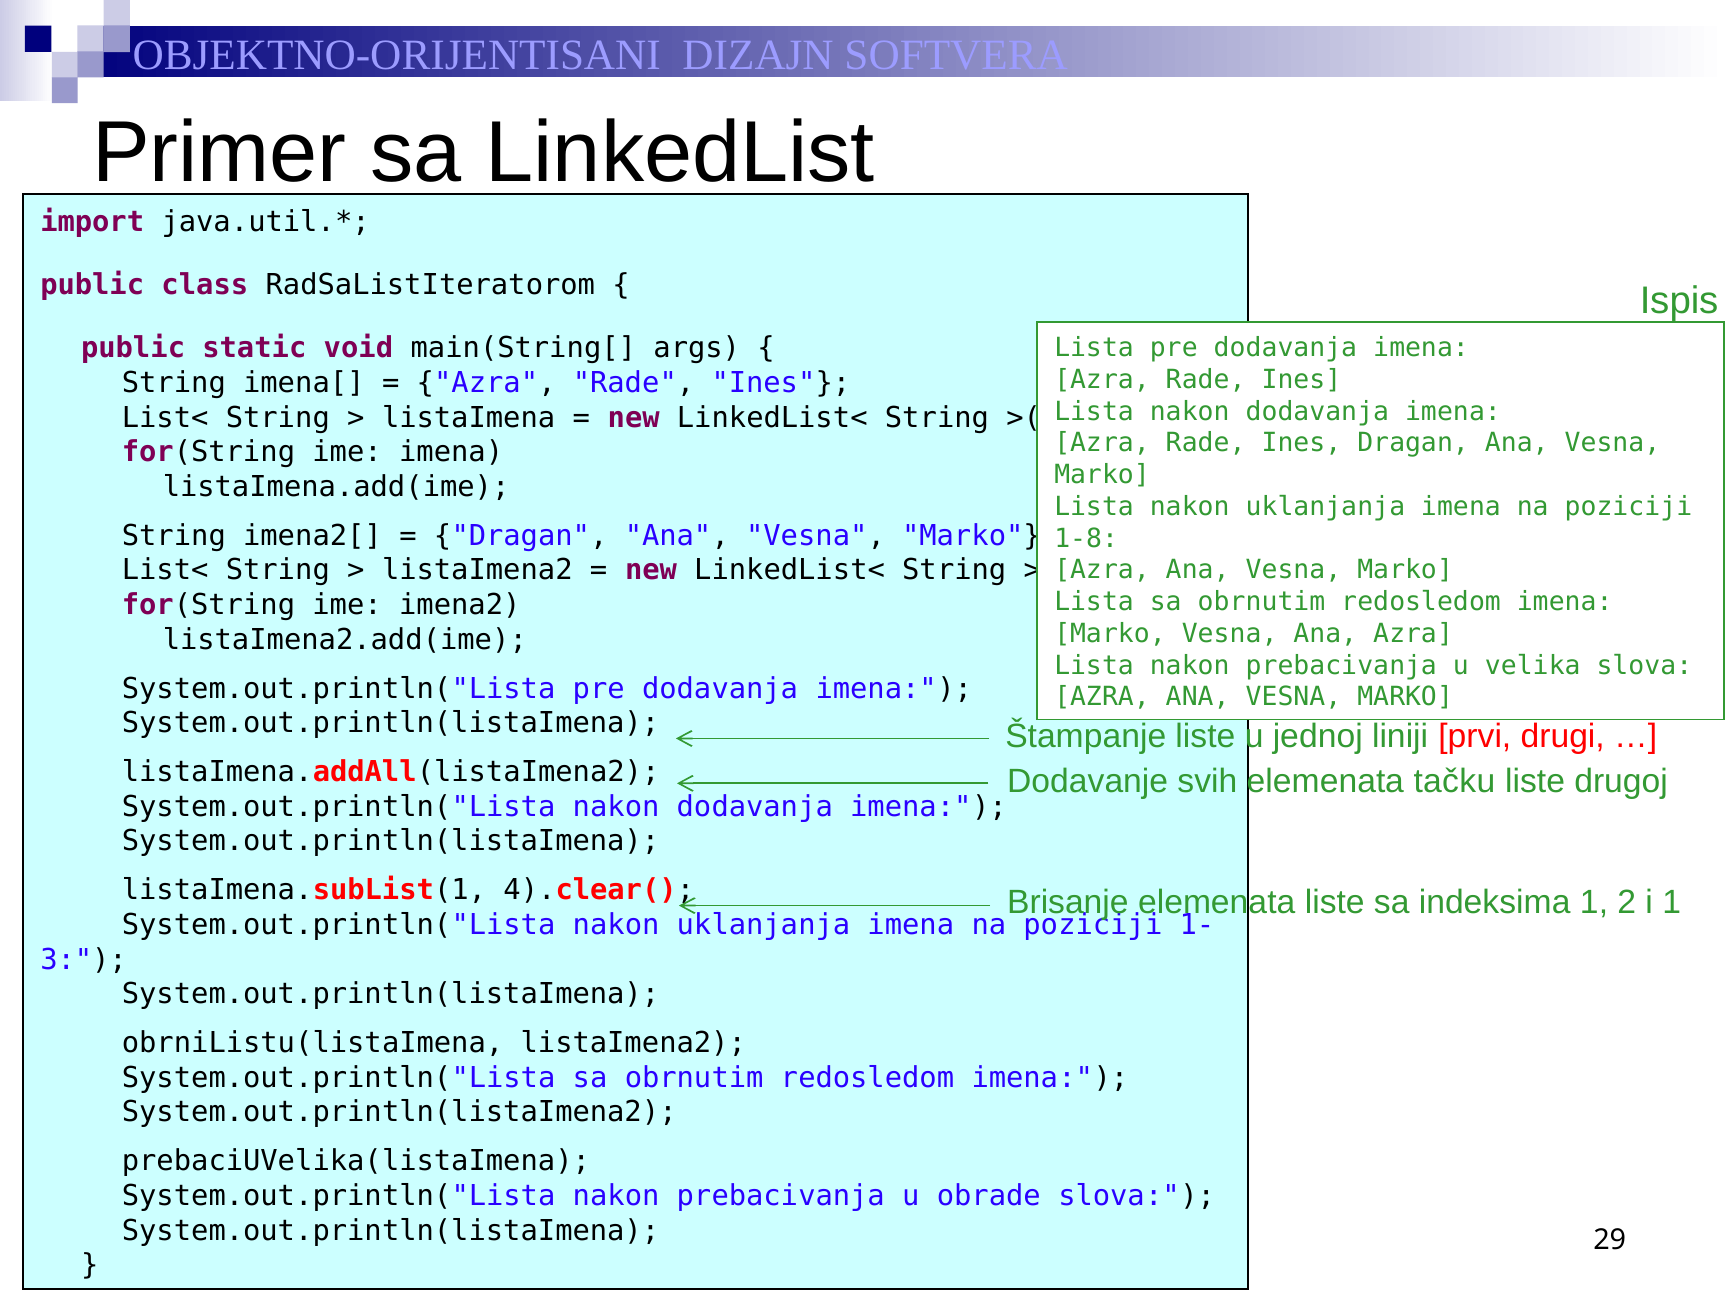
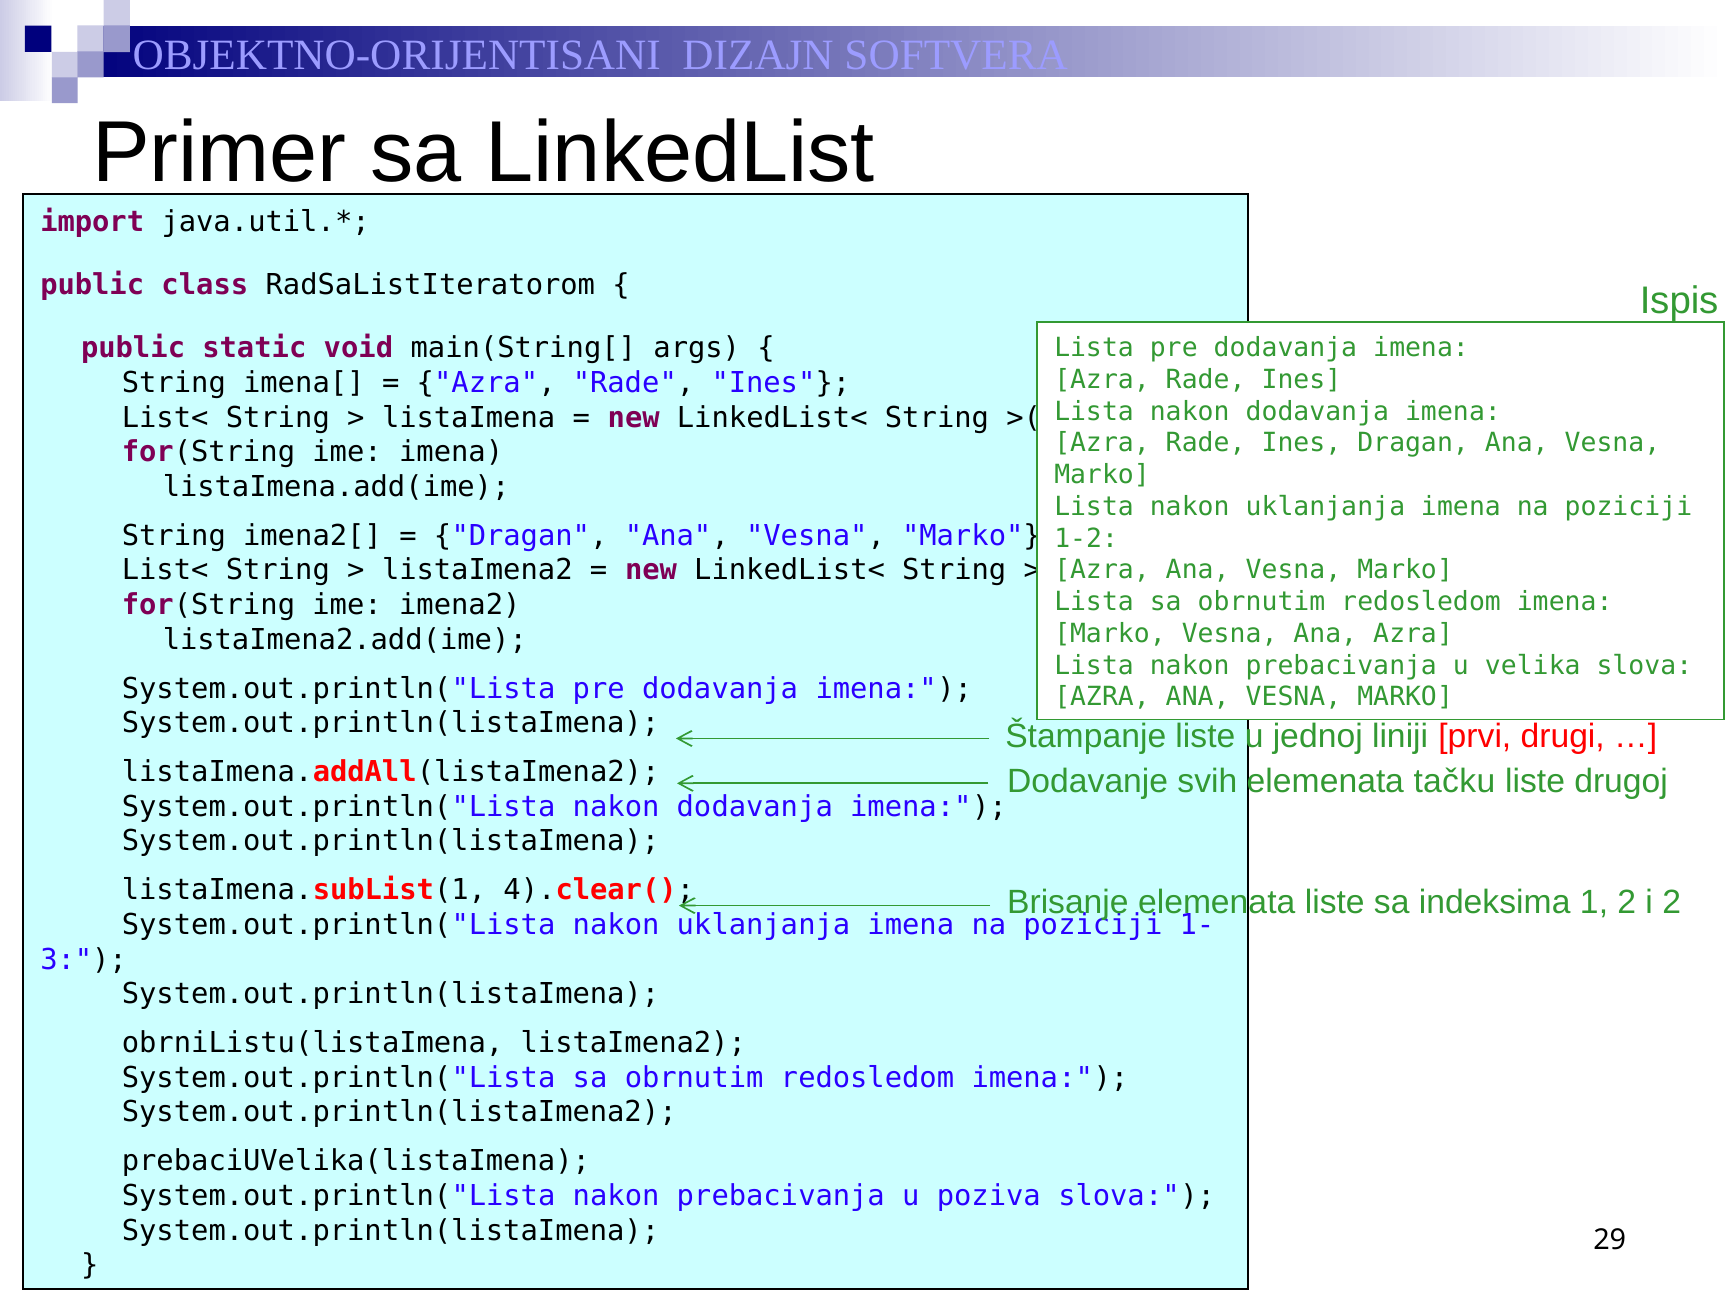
1-8: 1-8 -> 1-2 (1086, 539)
i 1: 1 -> 2 (1672, 903)
obrade: obrade -> poziva (989, 1196)
